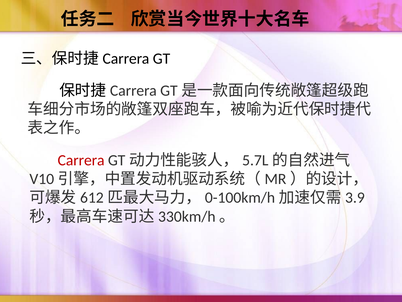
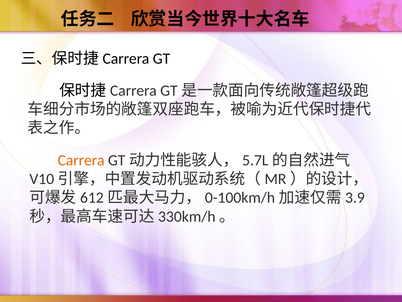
Carrera colour: red -> orange (81, 160)
